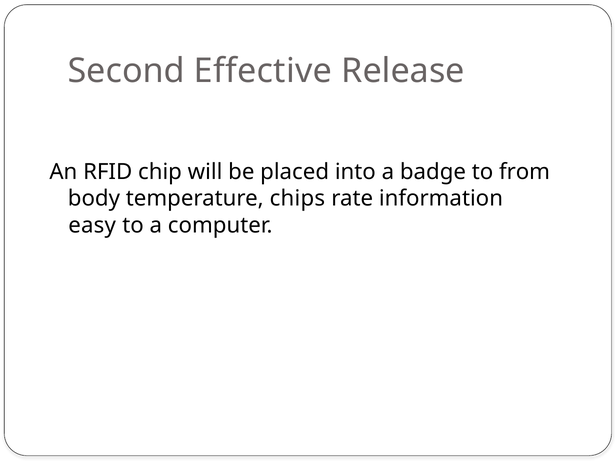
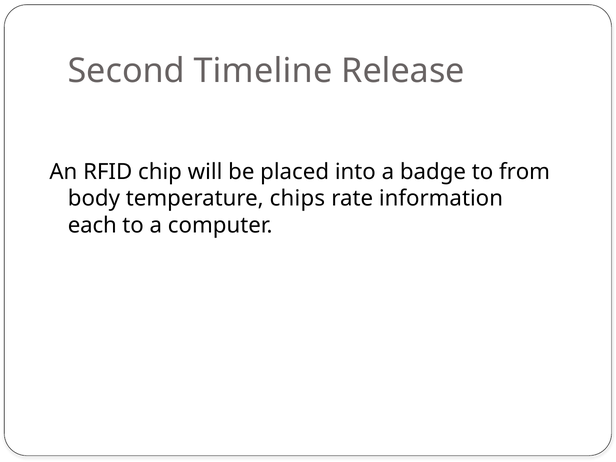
Effective: Effective -> Timeline (263, 71)
easy: easy -> each (92, 225)
